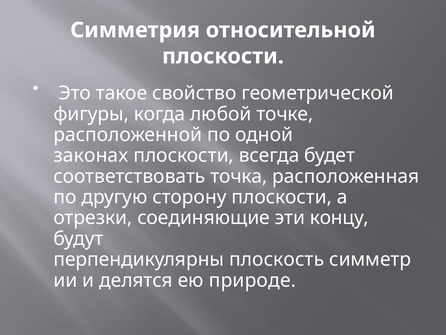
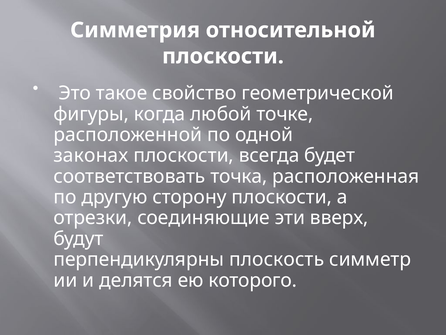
концу: концу -> вверх (339, 218)
природе: природе -> которого (253, 280)
